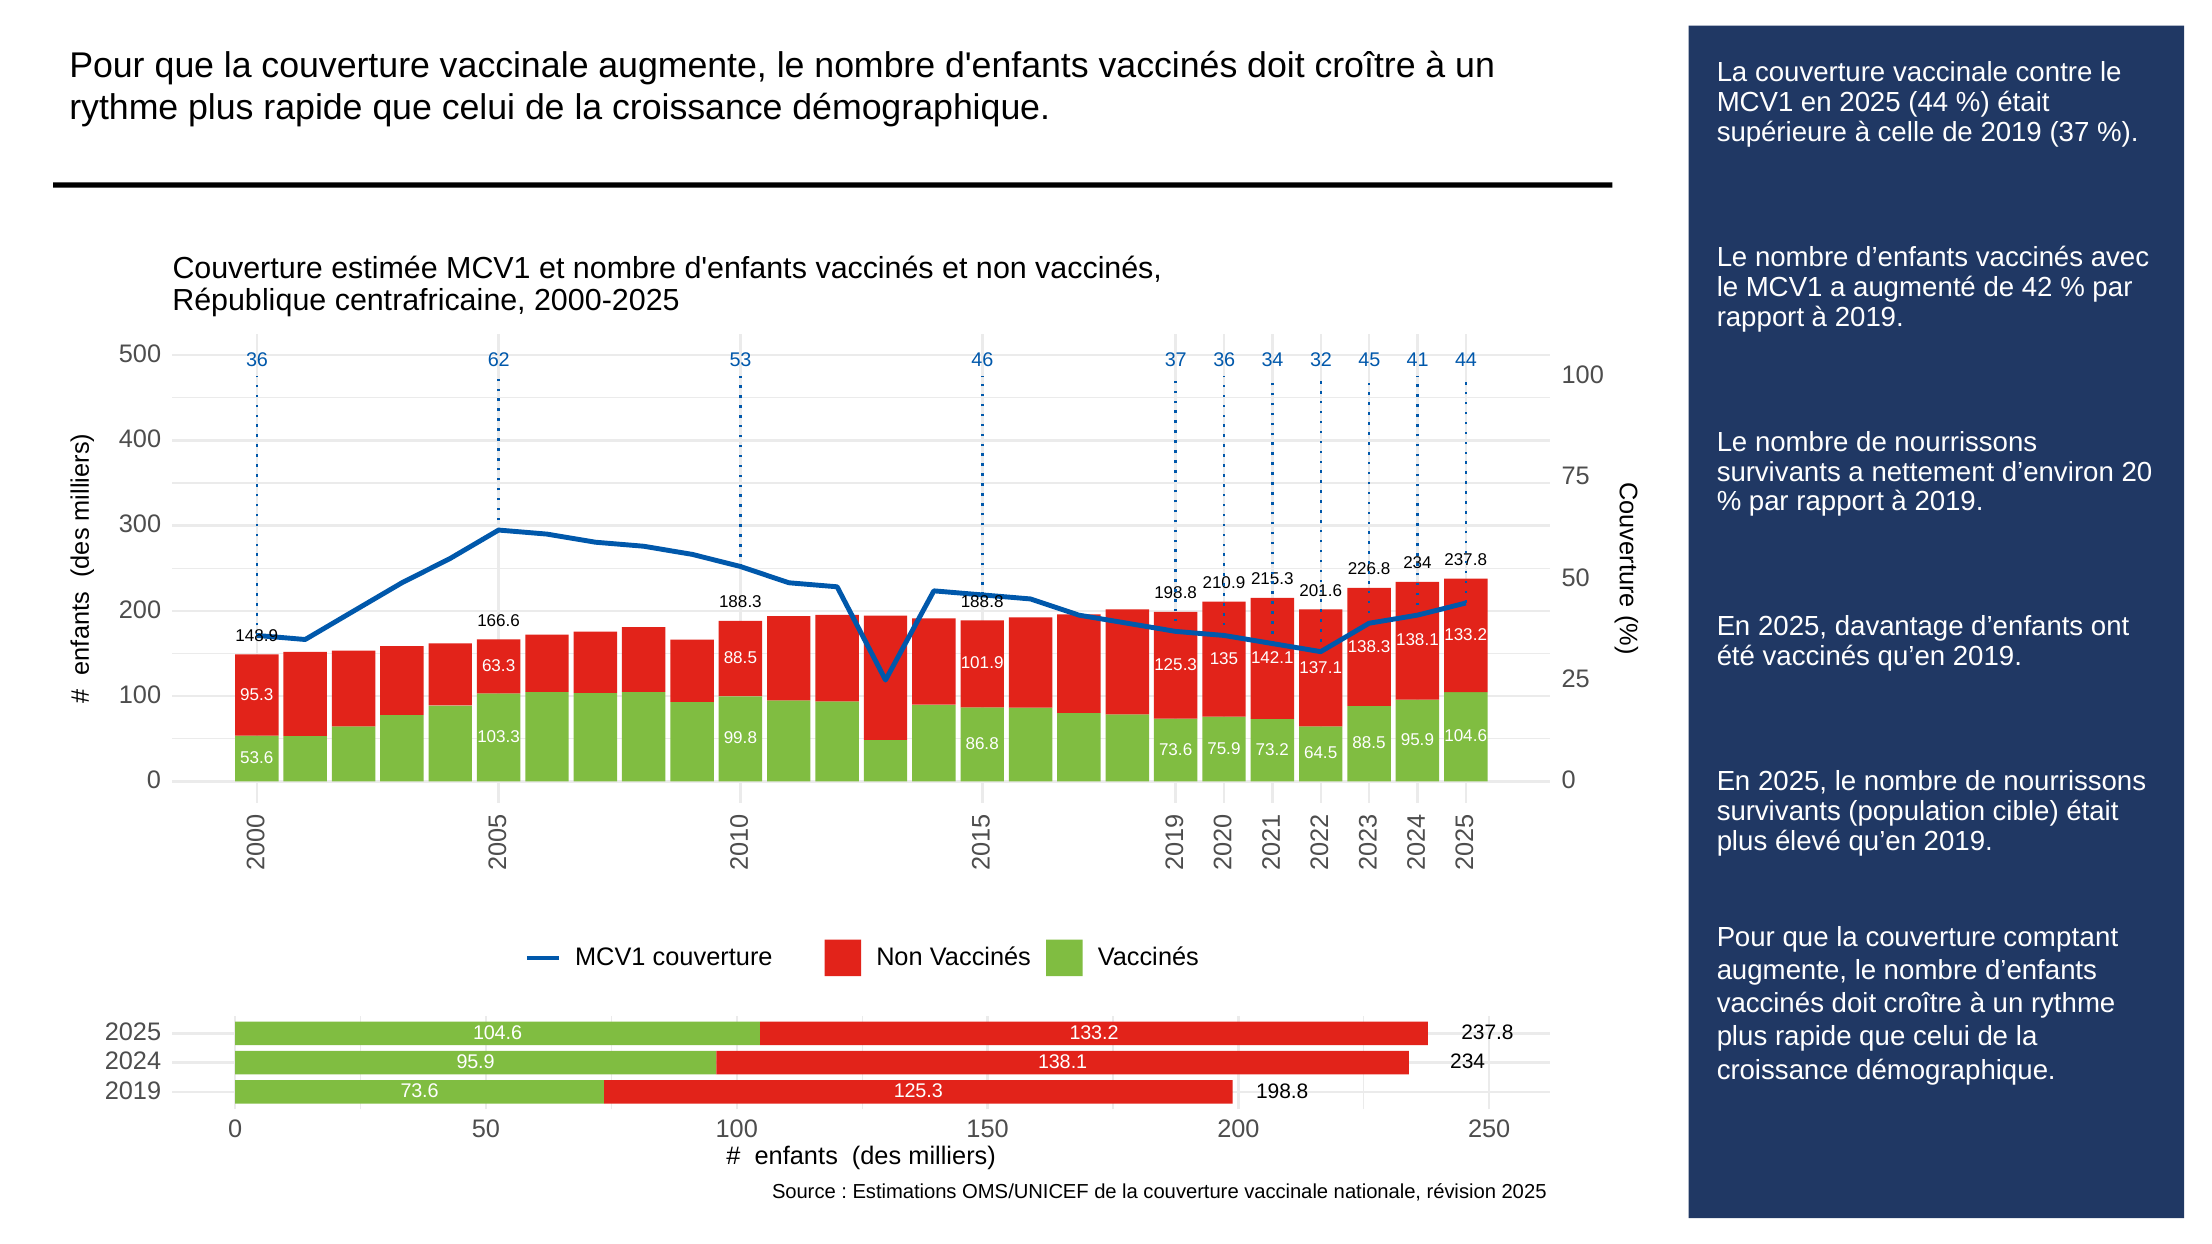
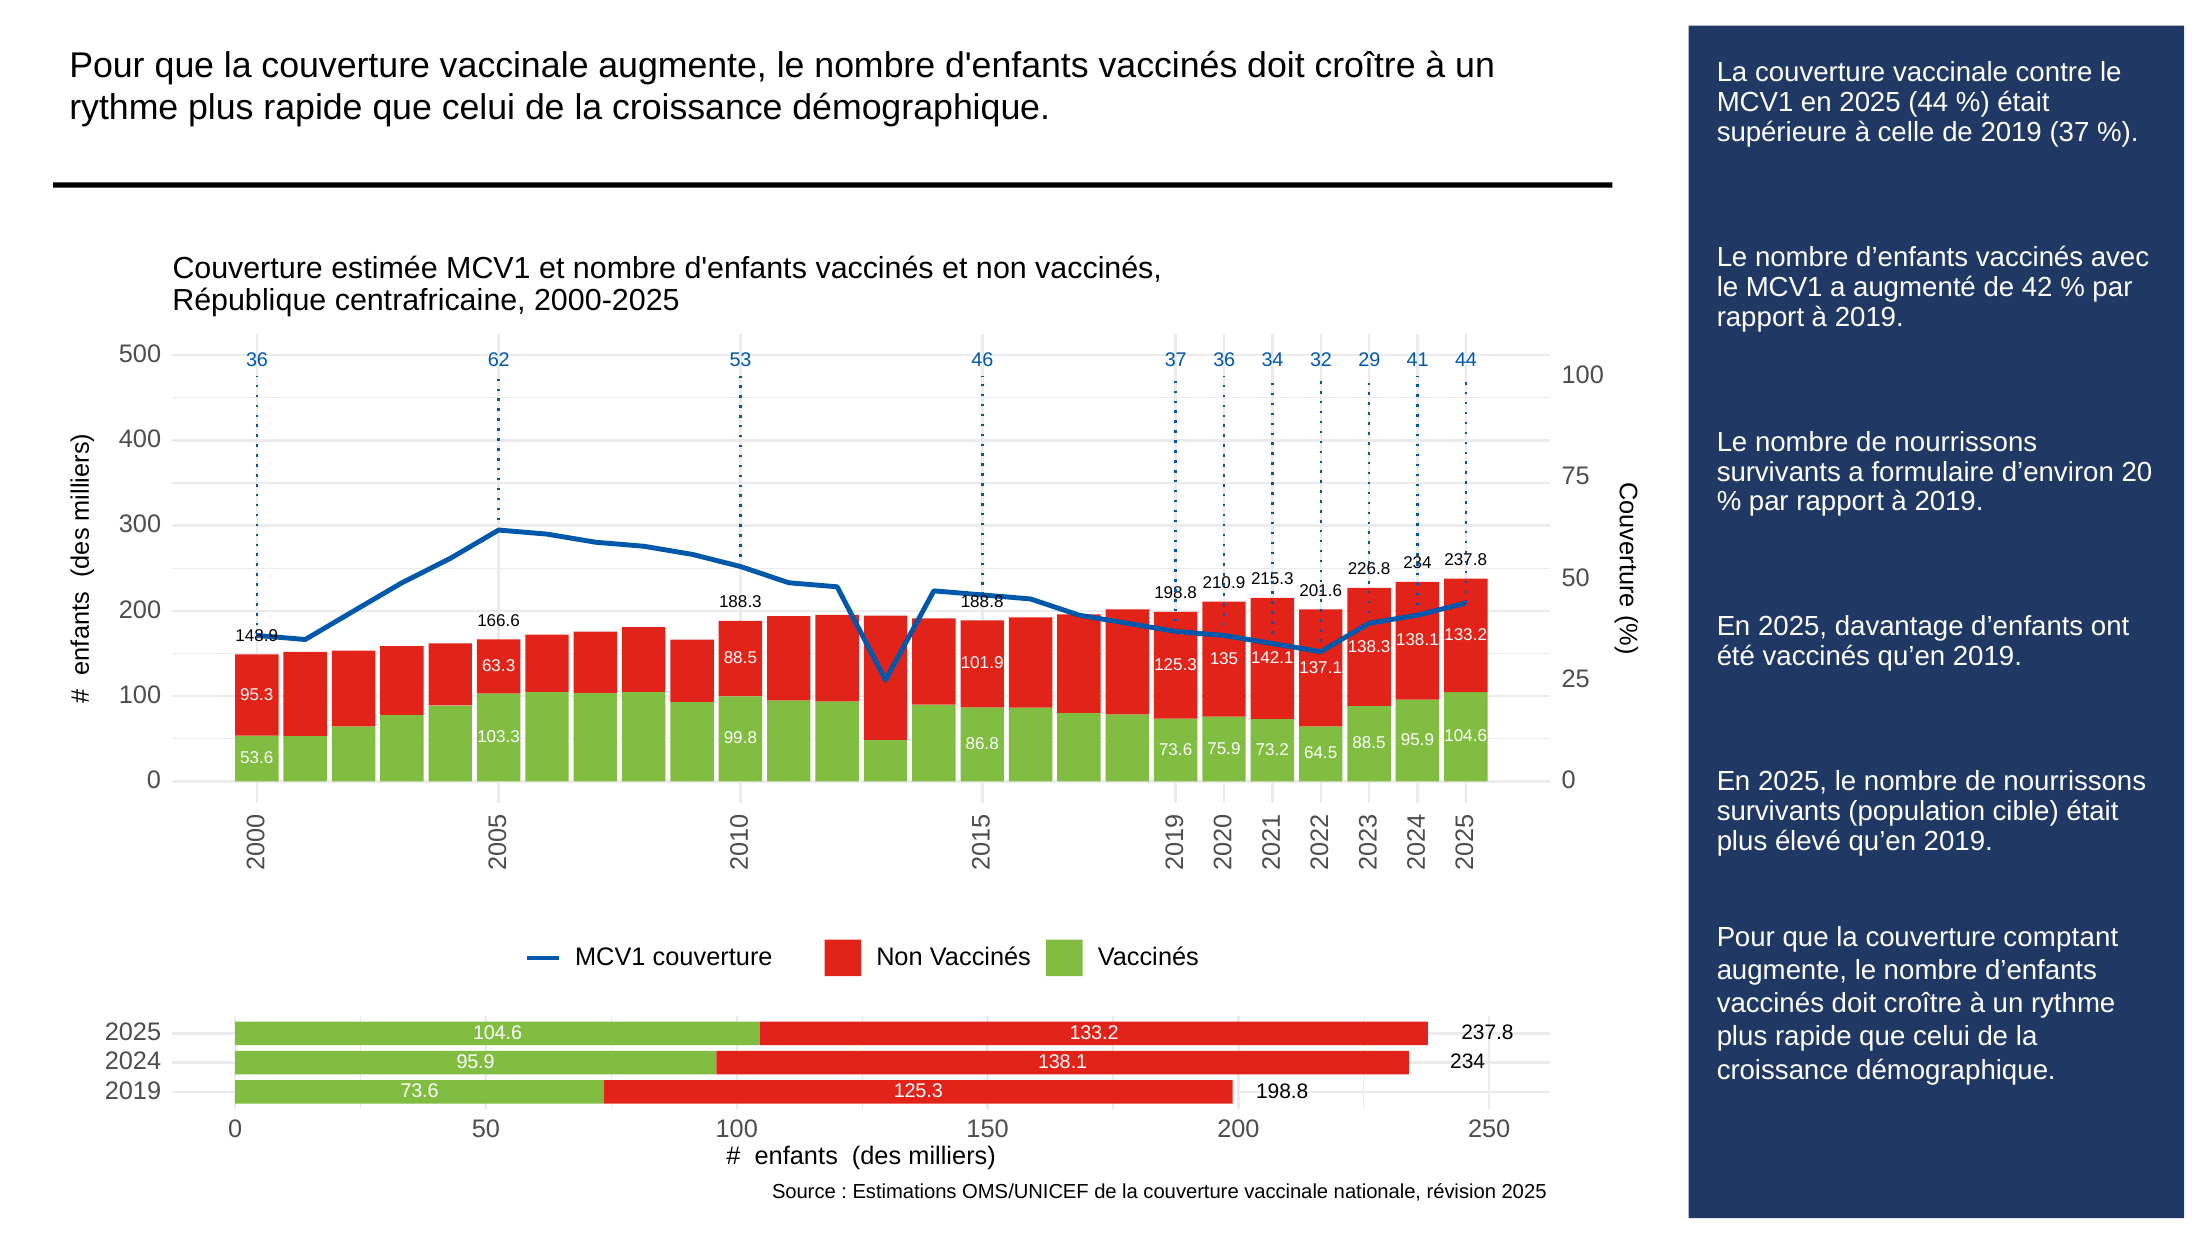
45: 45 -> 29 (1369, 360)
nettement: nettement -> formulaire (1933, 472)
